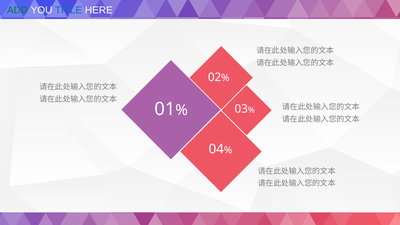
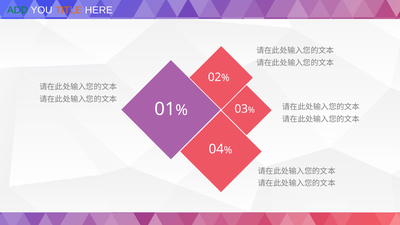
TITLE colour: blue -> orange (69, 10)
